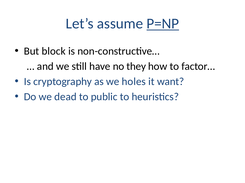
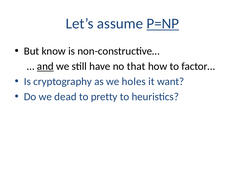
block: block -> know (54, 51)
and underline: none -> present (45, 67)
they: they -> that (136, 67)
public: public -> pretty (104, 97)
